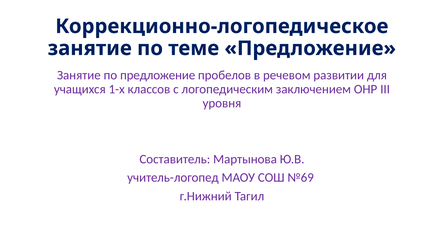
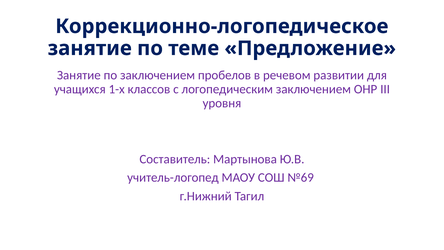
по предложение: предложение -> заключением (158, 75)
